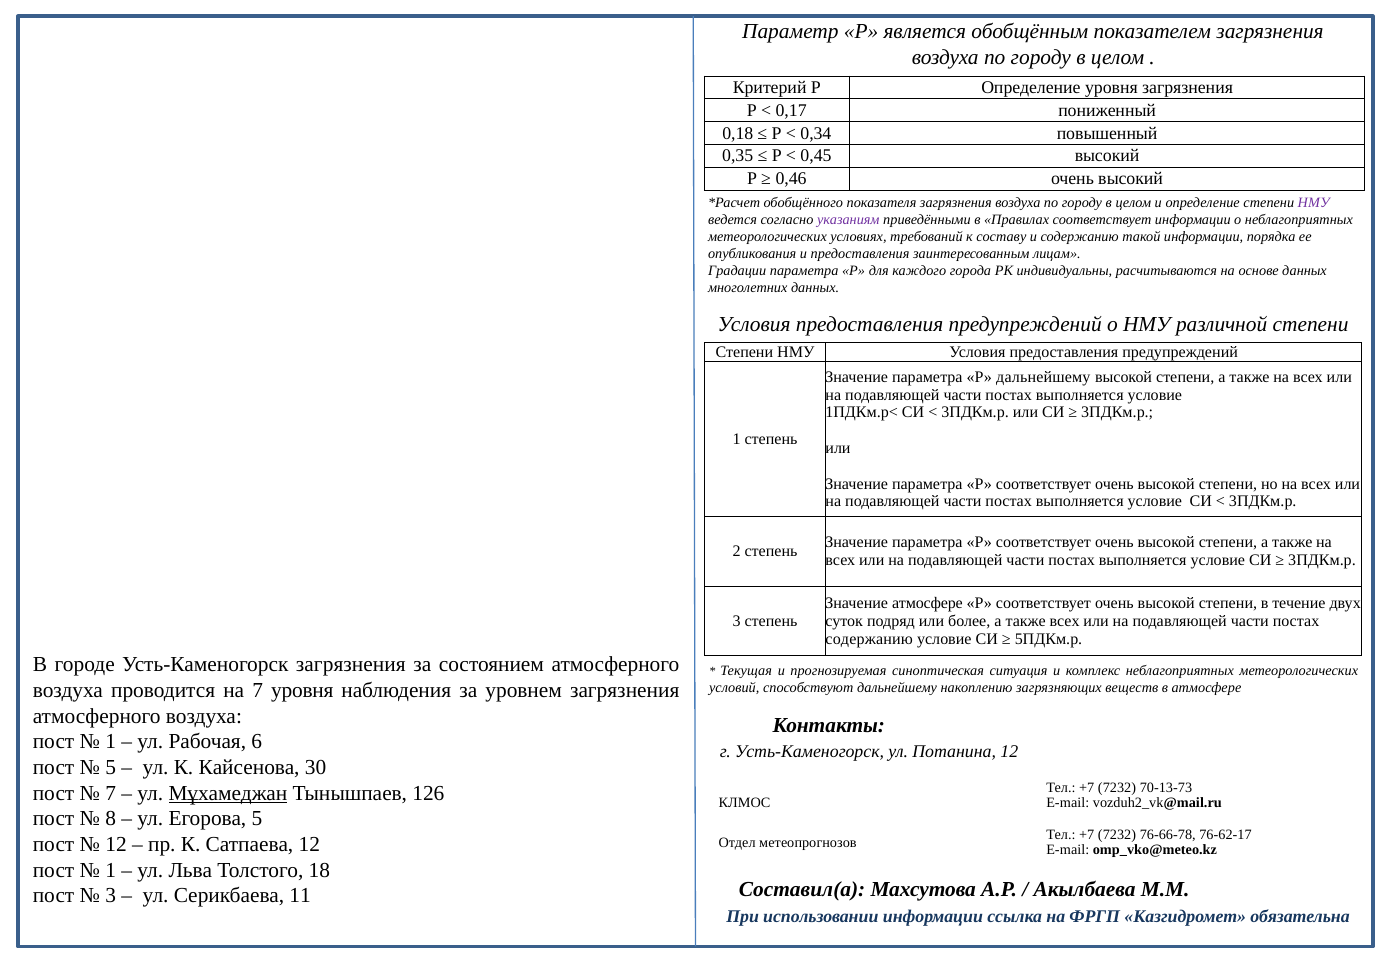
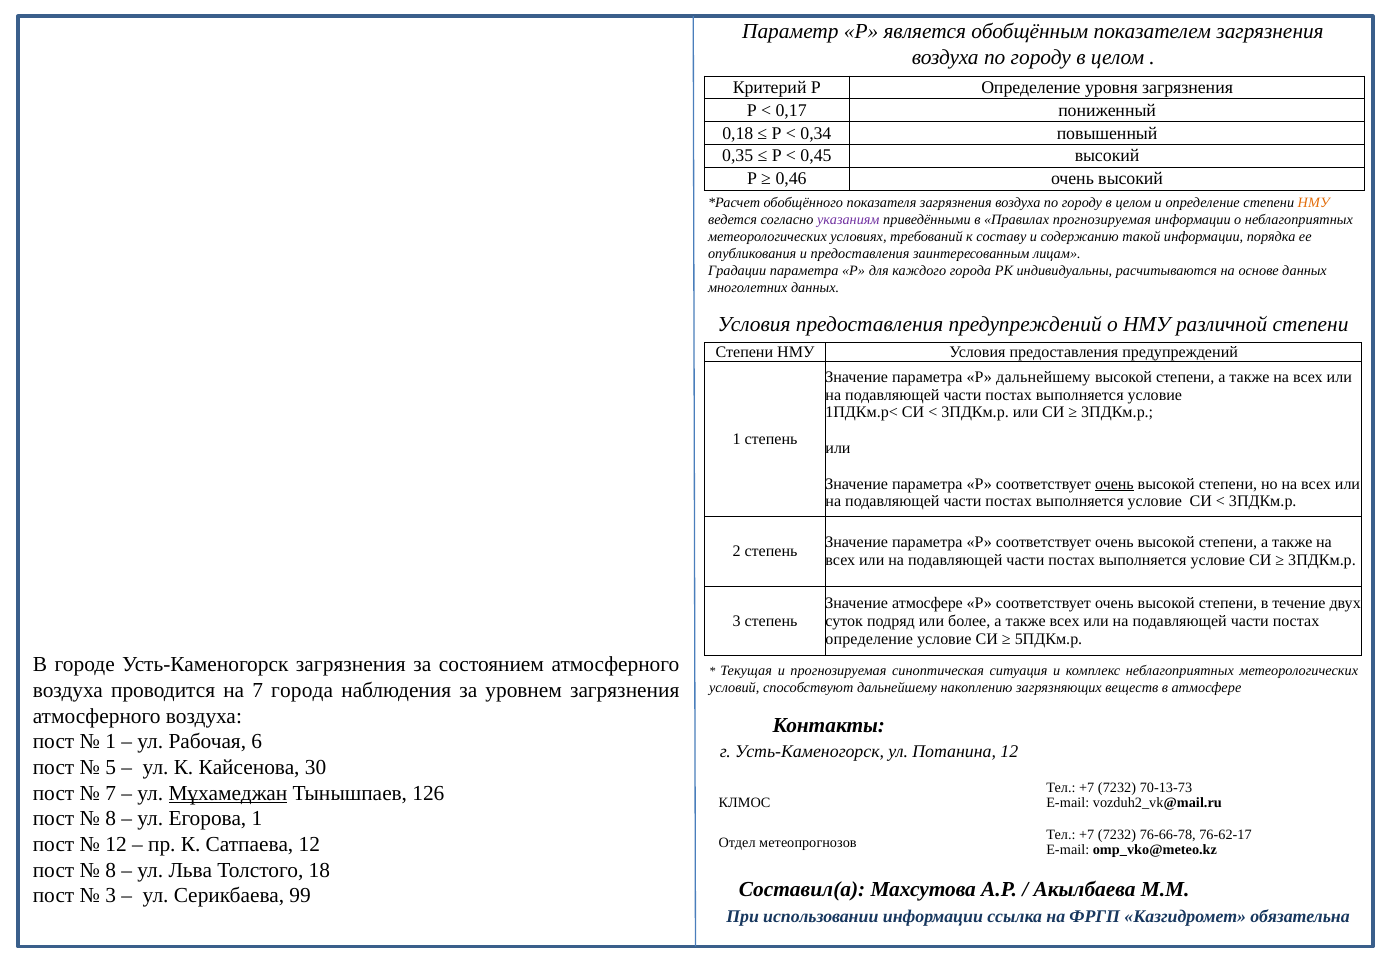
НМУ colour: purple -> orange (1314, 203)
Правилах соответствует: соответствует -> прогнозируемая (1102, 220)
очень underline: none -> present (1114, 484)
содержанию: содержанию -> определение (869, 639)
7 уровня: уровня -> города (302, 690)
Егорова 5: 5 -> 1 (257, 819)
1: 1 -> 8 (111, 870)
11: 11 -> 99 (300, 896)
